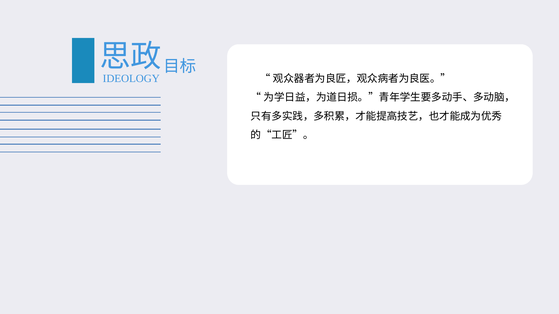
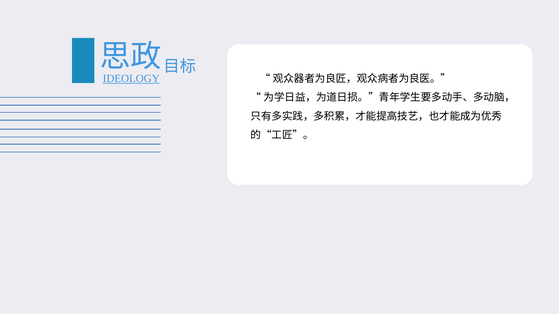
IDEOLOGY underline: none -> present (131, 79)
